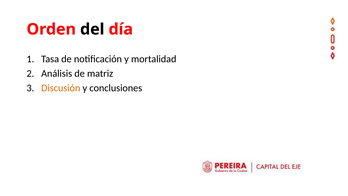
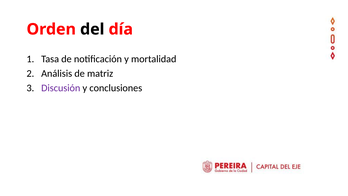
Discusión colour: orange -> purple (61, 88)
